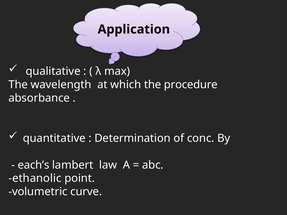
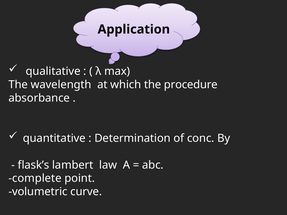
each’s: each’s -> flask’s (34, 165)
ethanolic: ethanolic -> complete (35, 179)
